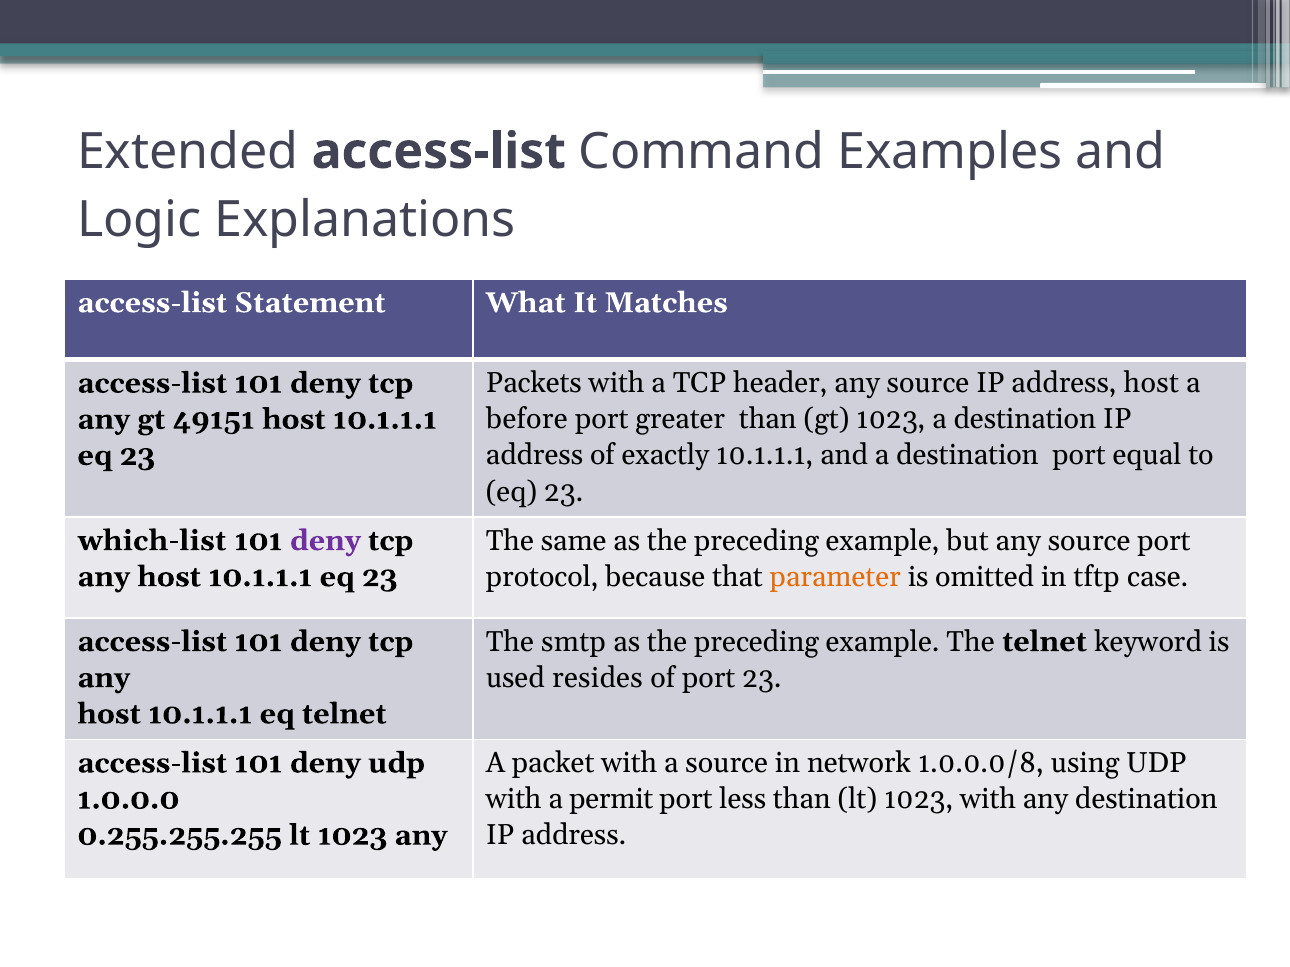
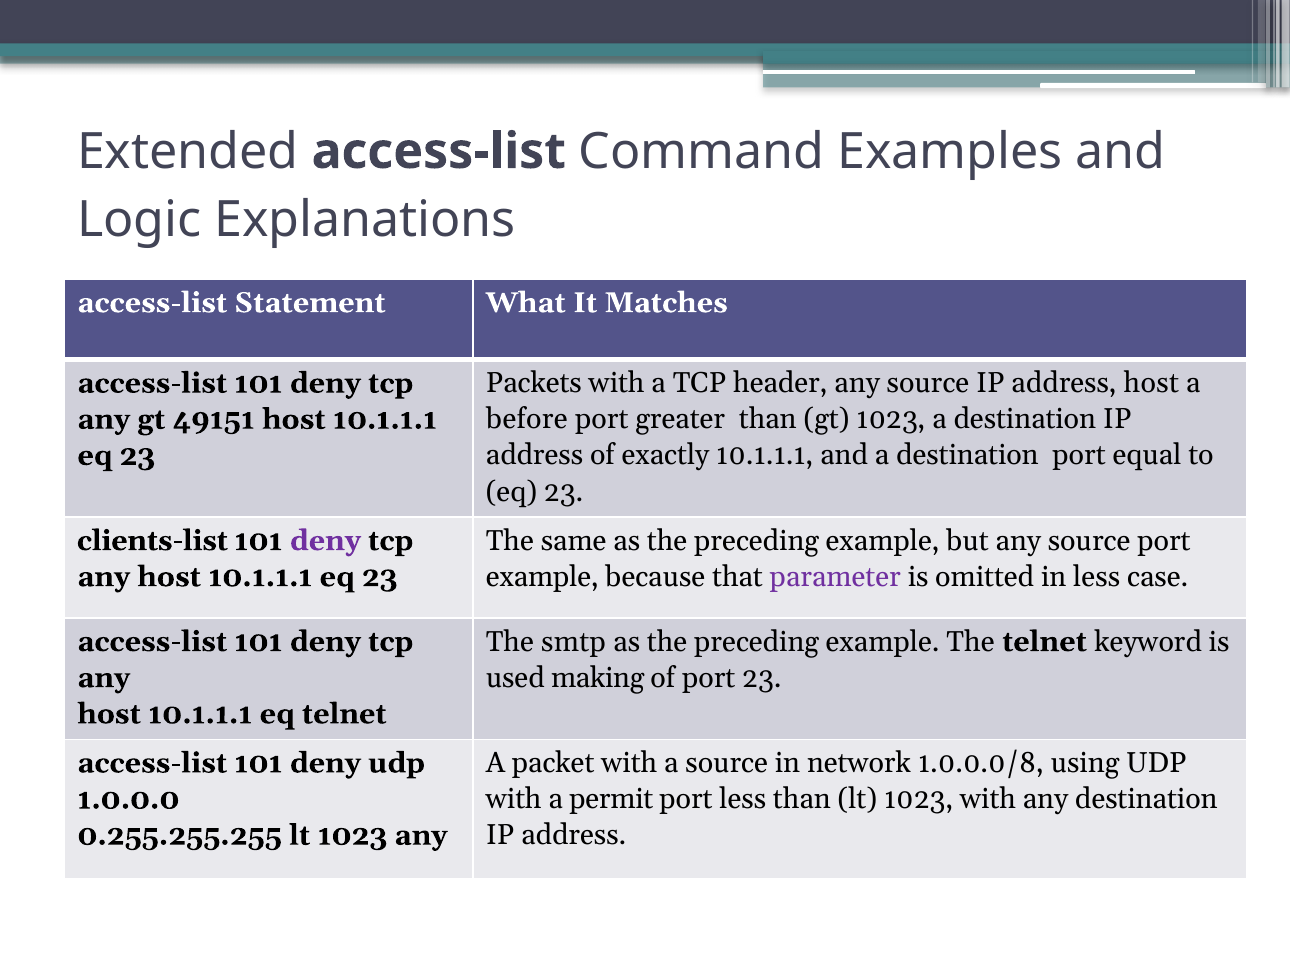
which-list: which-list -> clients-list (152, 541)
protocol: protocol -> example (542, 577)
parameter colour: orange -> purple (835, 577)
in tftp: tftp -> less (1097, 577)
resides: resides -> making (598, 678)
